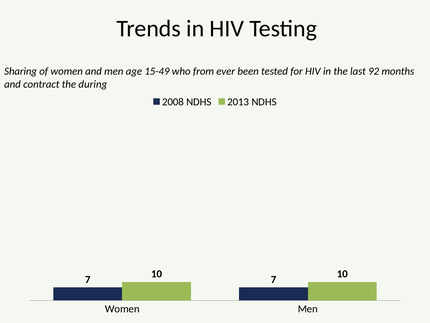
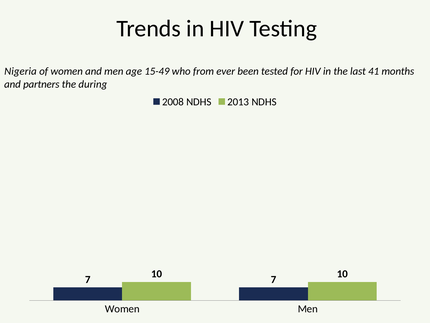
Sharing: Sharing -> Nigeria (20, 71)
92: 92 -> 41 (374, 71)
contract: contract -> partners (41, 84)
